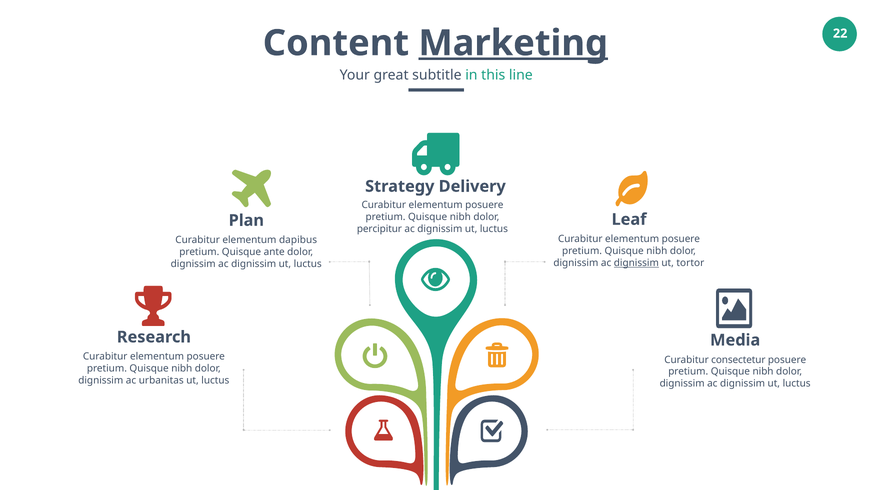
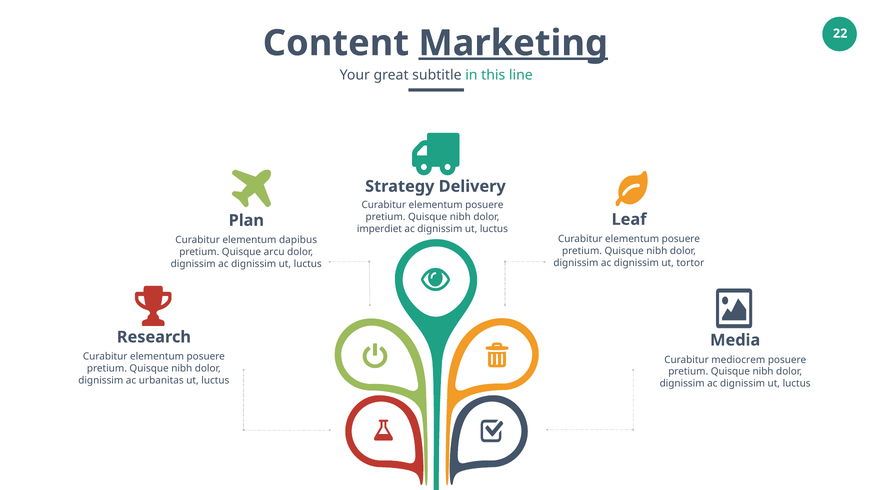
percipitur: percipitur -> imperdiet (379, 229)
ante: ante -> arcu (274, 252)
dignissim underline: present -> none (636, 263)
consectetur: consectetur -> mediocrem (738, 360)
